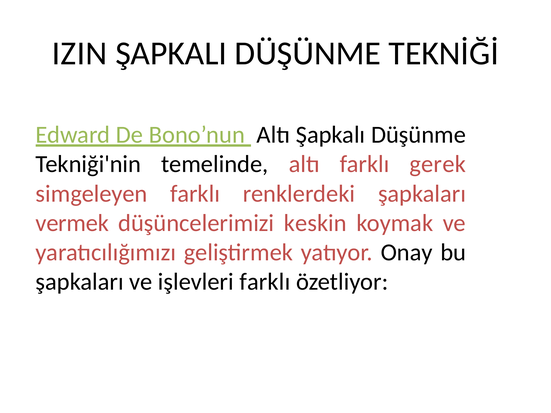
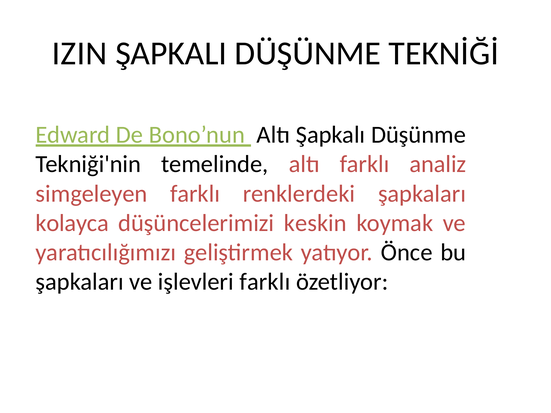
gerek: gerek -> analiz (438, 164)
vermek: vermek -> kolayca (72, 223)
Onay: Onay -> Önce (407, 253)
